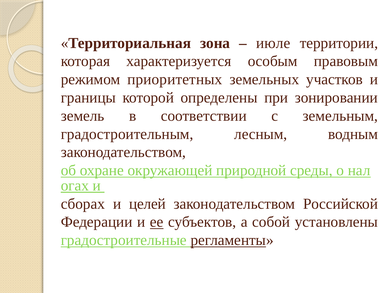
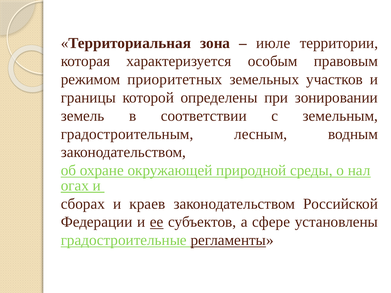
целей: целей -> краев (147, 204)
собой: собой -> сфере (271, 222)
